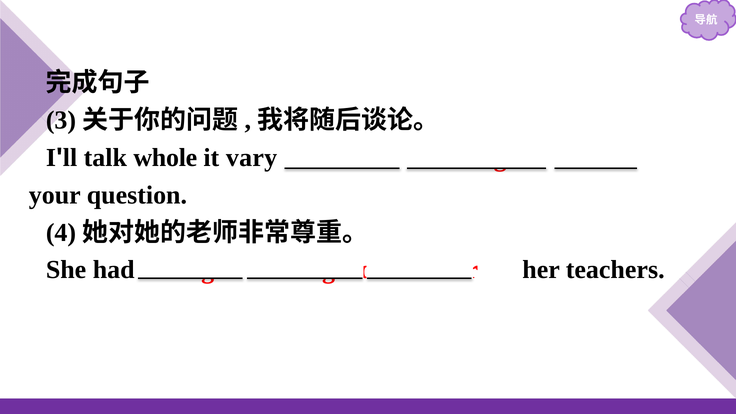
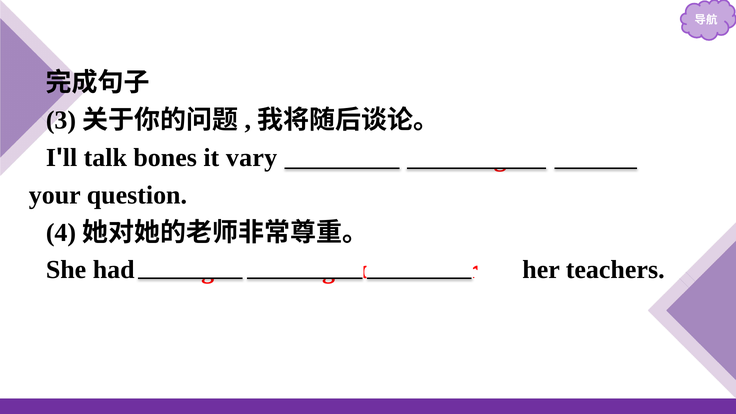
whole: whole -> bones (165, 158)
